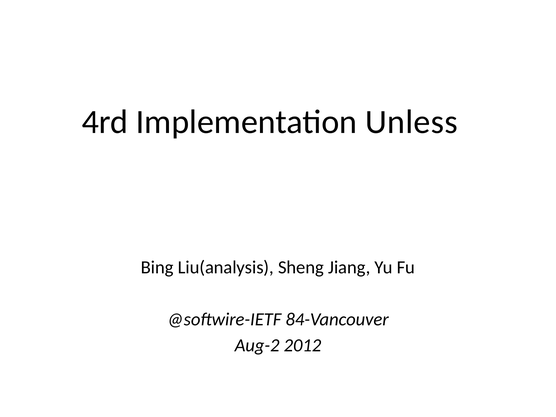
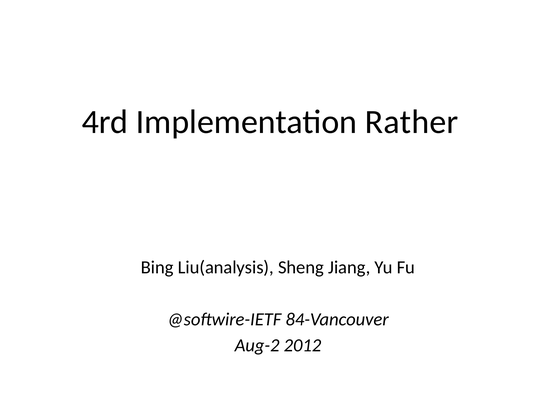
Unless: Unless -> Rather (412, 122)
